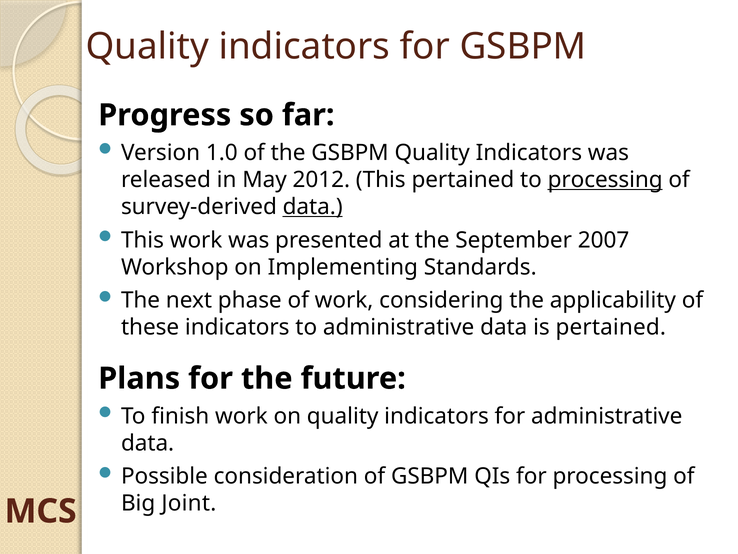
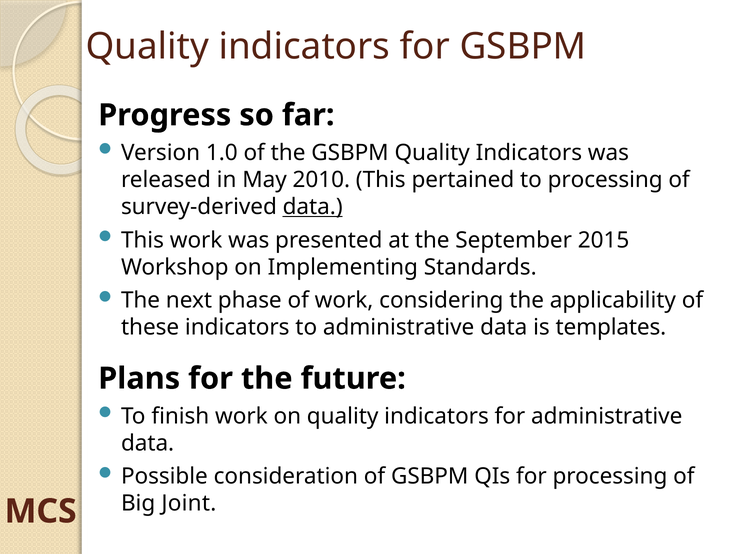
2012: 2012 -> 2010 (321, 180)
processing underline: present -> none (605, 180)
2007: 2007 -> 2015 (604, 240)
is pertained: pertained -> templates (611, 327)
